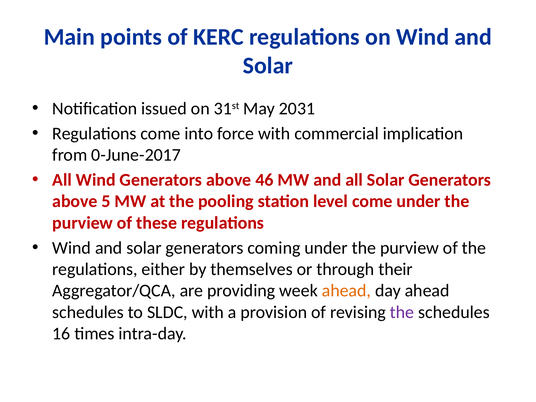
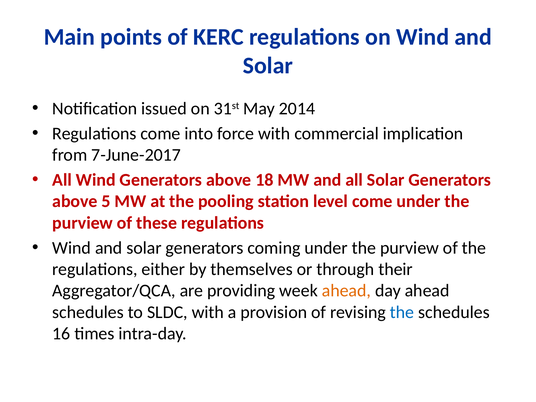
2031: 2031 -> 2014 (297, 108)
0-June-2017: 0-June-2017 -> 7-June-2017 (136, 155)
46: 46 -> 18 (264, 180)
the colour: purple -> blue (402, 312)
